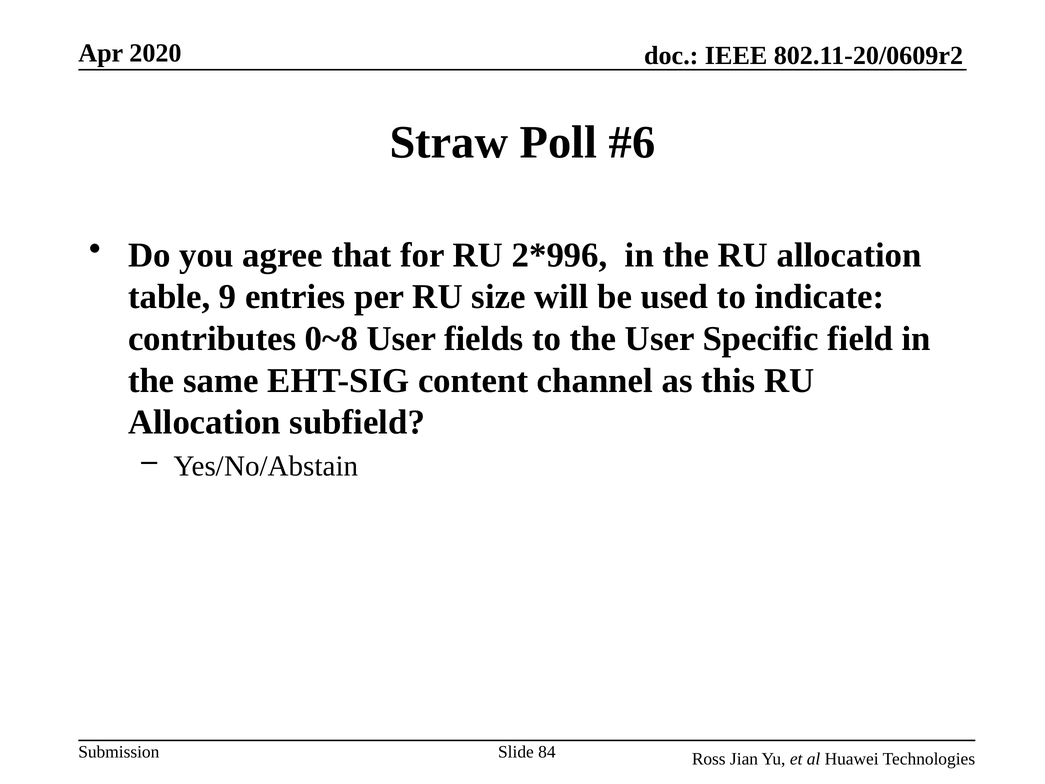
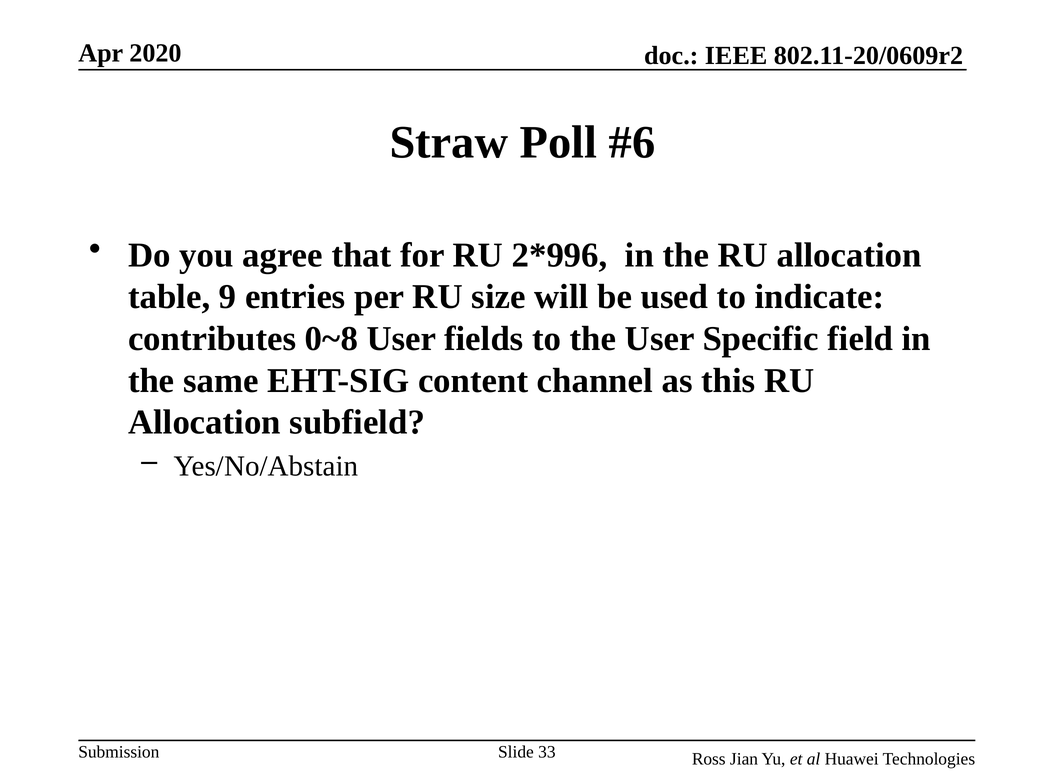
84: 84 -> 33 (547, 752)
